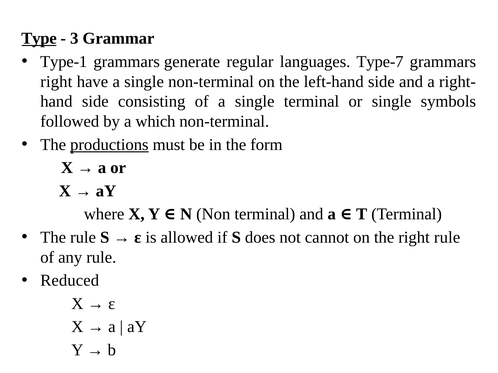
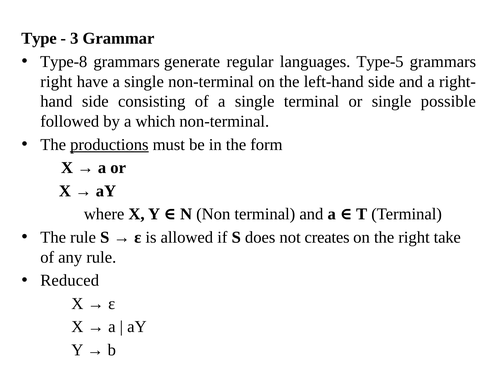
Type underline: present -> none (39, 39)
Type-1: Type-1 -> Type-8 (64, 62)
Type-7: Type-7 -> Type-5 (380, 62)
symbols: symbols -> possible (448, 102)
cannot: cannot -> creates (327, 238)
right rule: rule -> take (447, 238)
